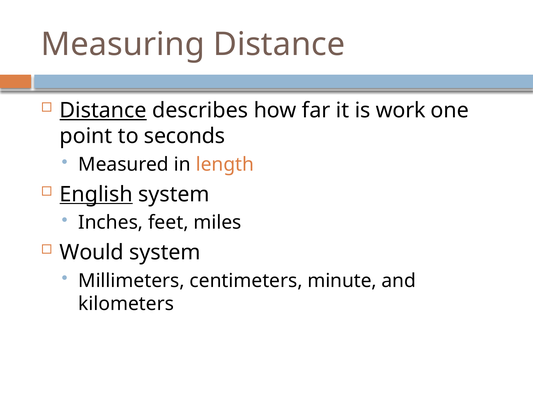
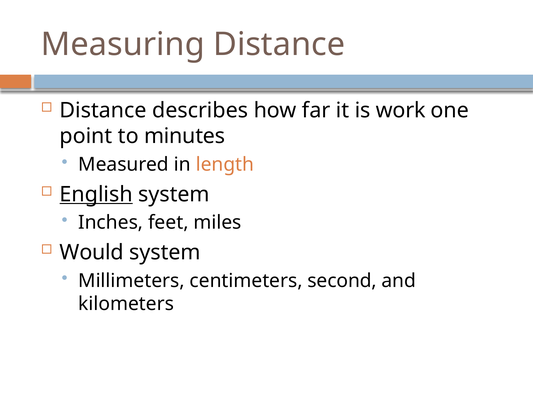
Distance underline: present -> none (103, 110)
seconds: seconds -> minutes (185, 136)
minute: minute -> second (342, 281)
